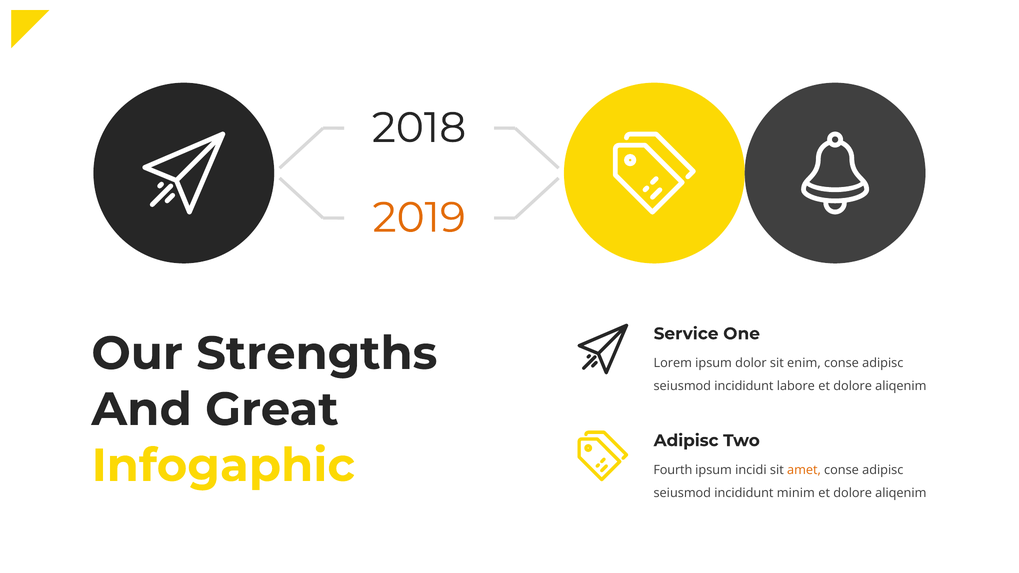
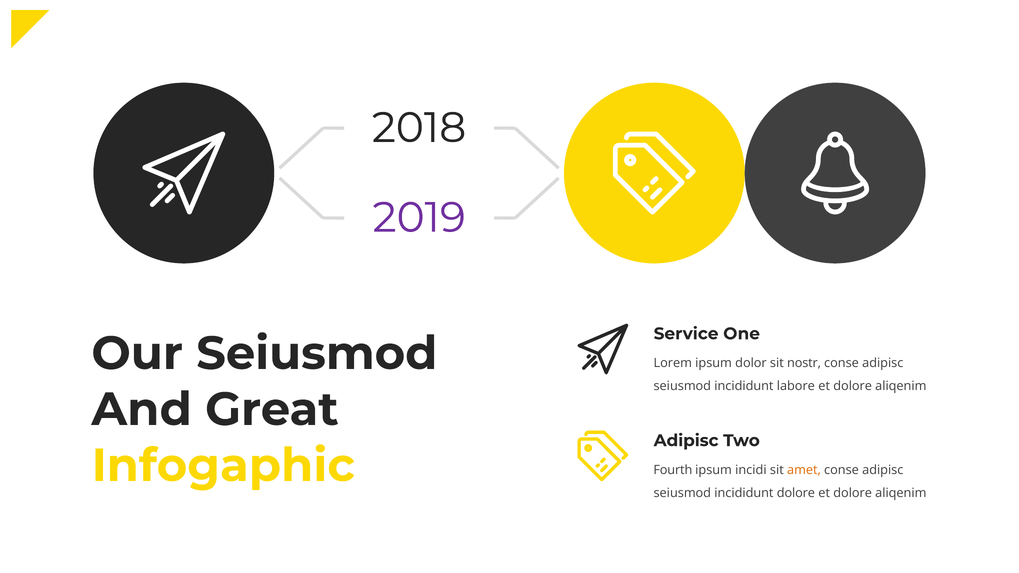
2019 colour: orange -> purple (419, 218)
Our Strengths: Strengths -> Seiusmod (317, 354)
enim: enim -> nostr (804, 363)
incididunt minim: minim -> dolore (796, 493)
